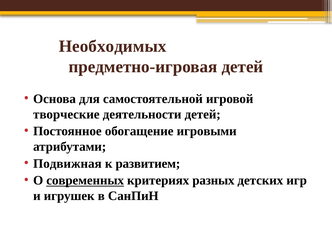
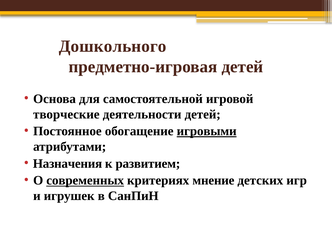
Необходимых: Необходимых -> Дошкольного (113, 46)
игровыми underline: none -> present (207, 131)
Подвижная: Подвижная -> Назначения (68, 164)
разных: разных -> мнение (213, 180)
